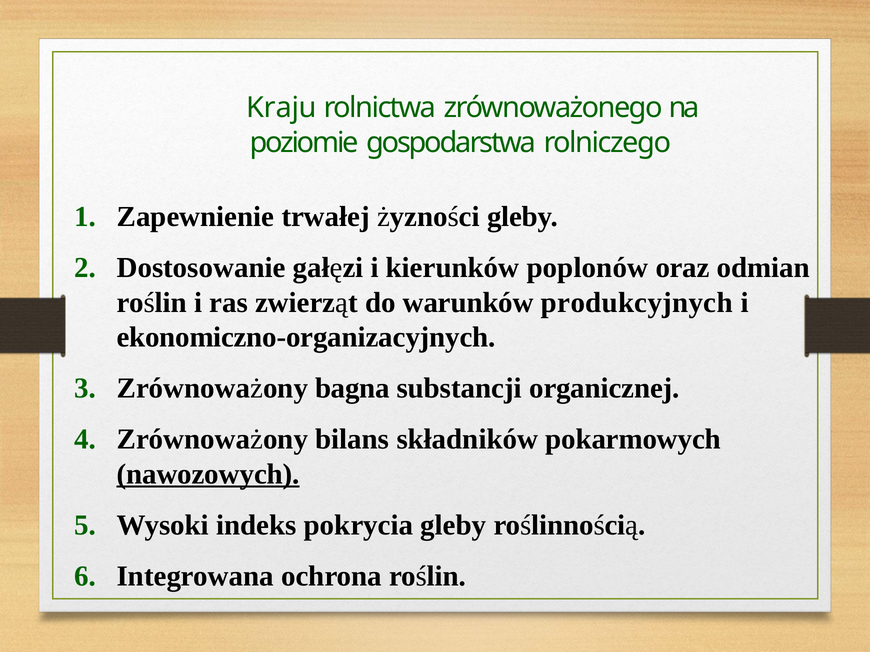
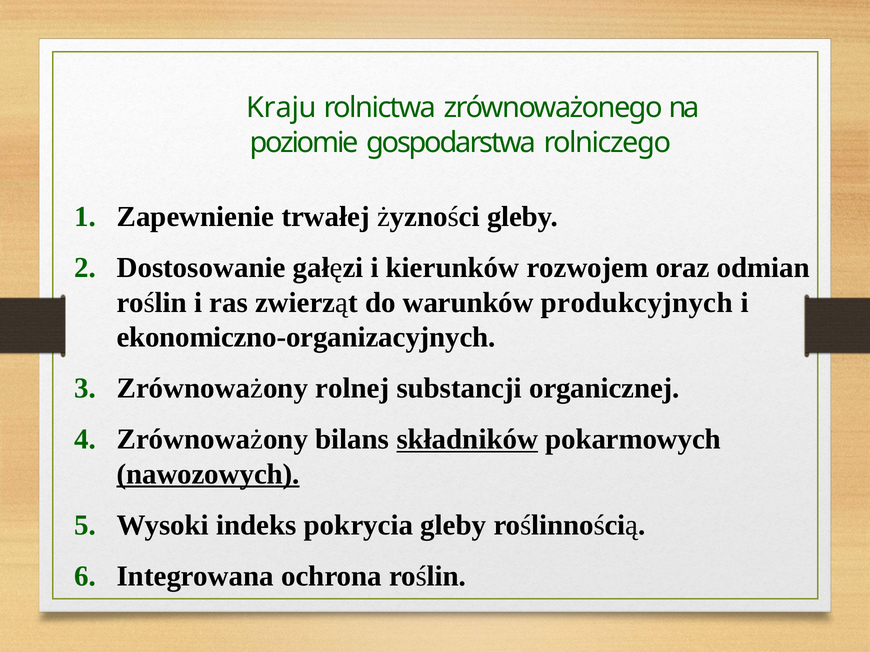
poplonów: poplonów -> rozwojem (587, 268)
bagna: bagna -> rolnej (352, 388)
składników underline: none -> present (467, 439)
